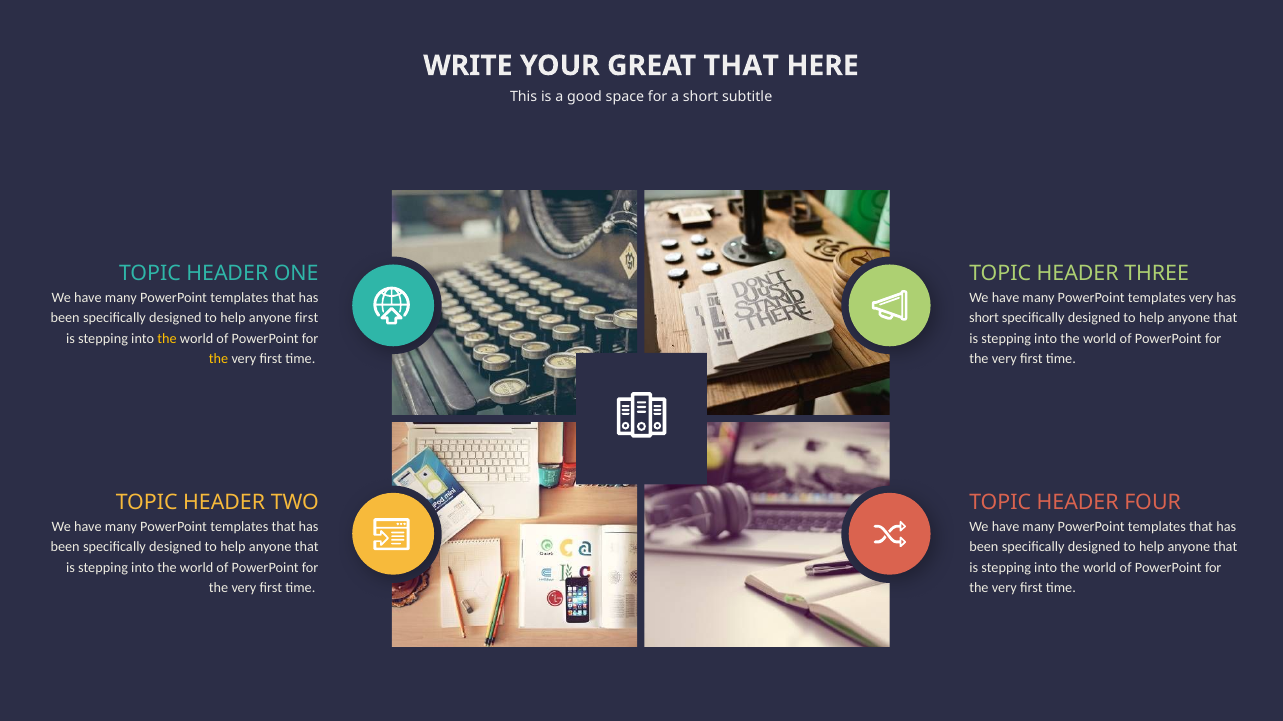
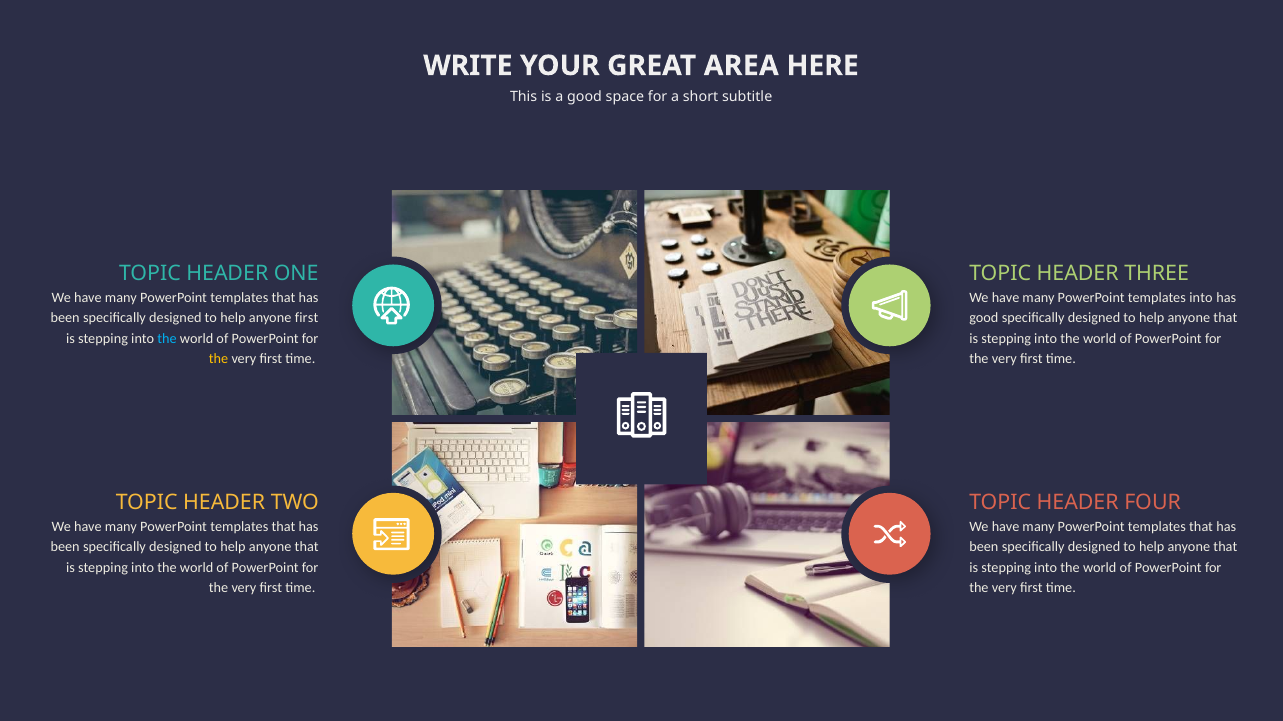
GREAT THAT: THAT -> AREA (741, 66)
templates very: very -> into (1201, 298)
short: short -> good (984, 318)
the colour: yellow -> light blue (167, 339)
